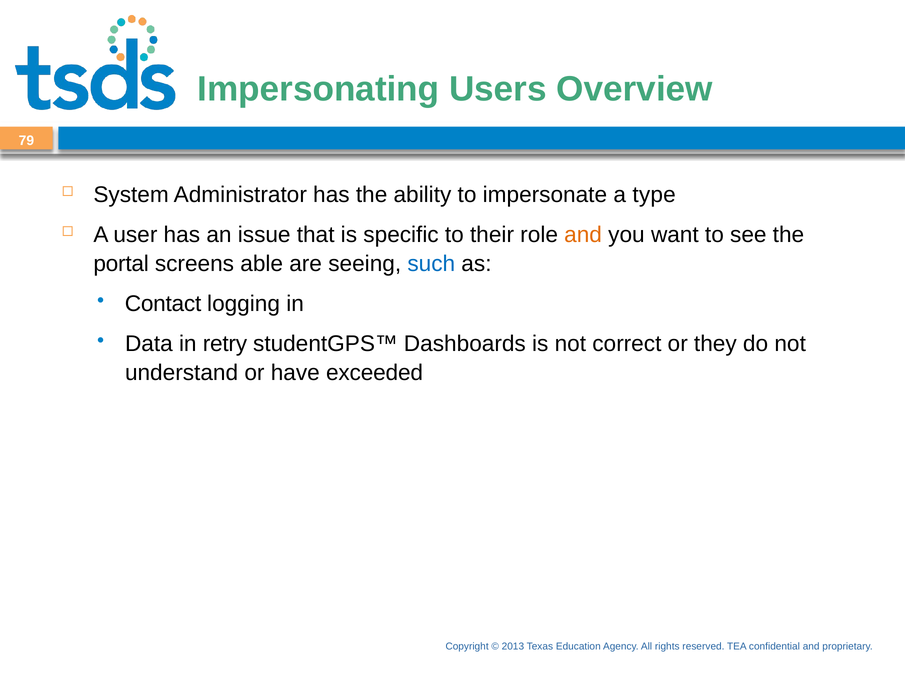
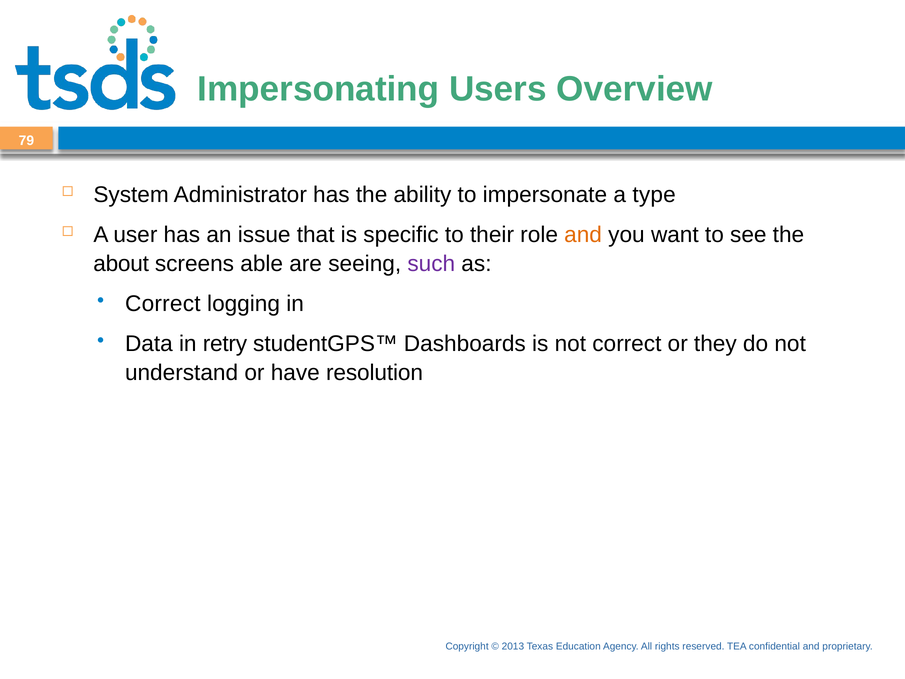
portal: portal -> about (121, 263)
such colour: blue -> purple (431, 263)
Contact: Contact -> Correct (163, 304)
exceeded: exceeded -> resolution (375, 372)
